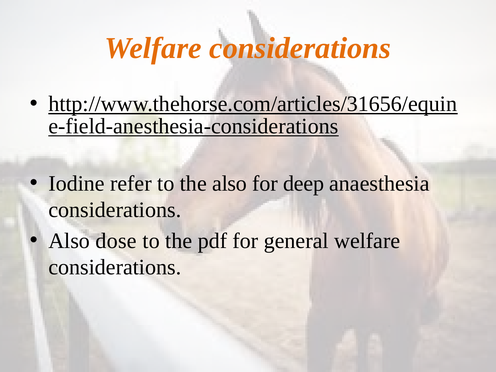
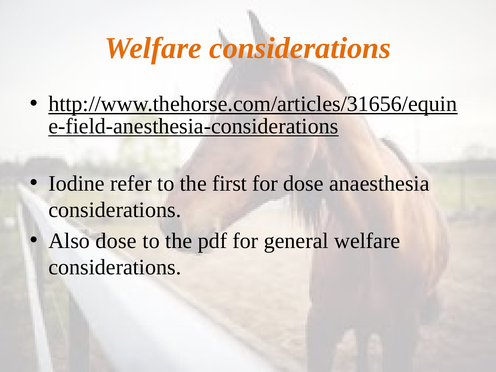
the also: also -> first (230, 183)
for deep: deep -> dose (303, 183)
